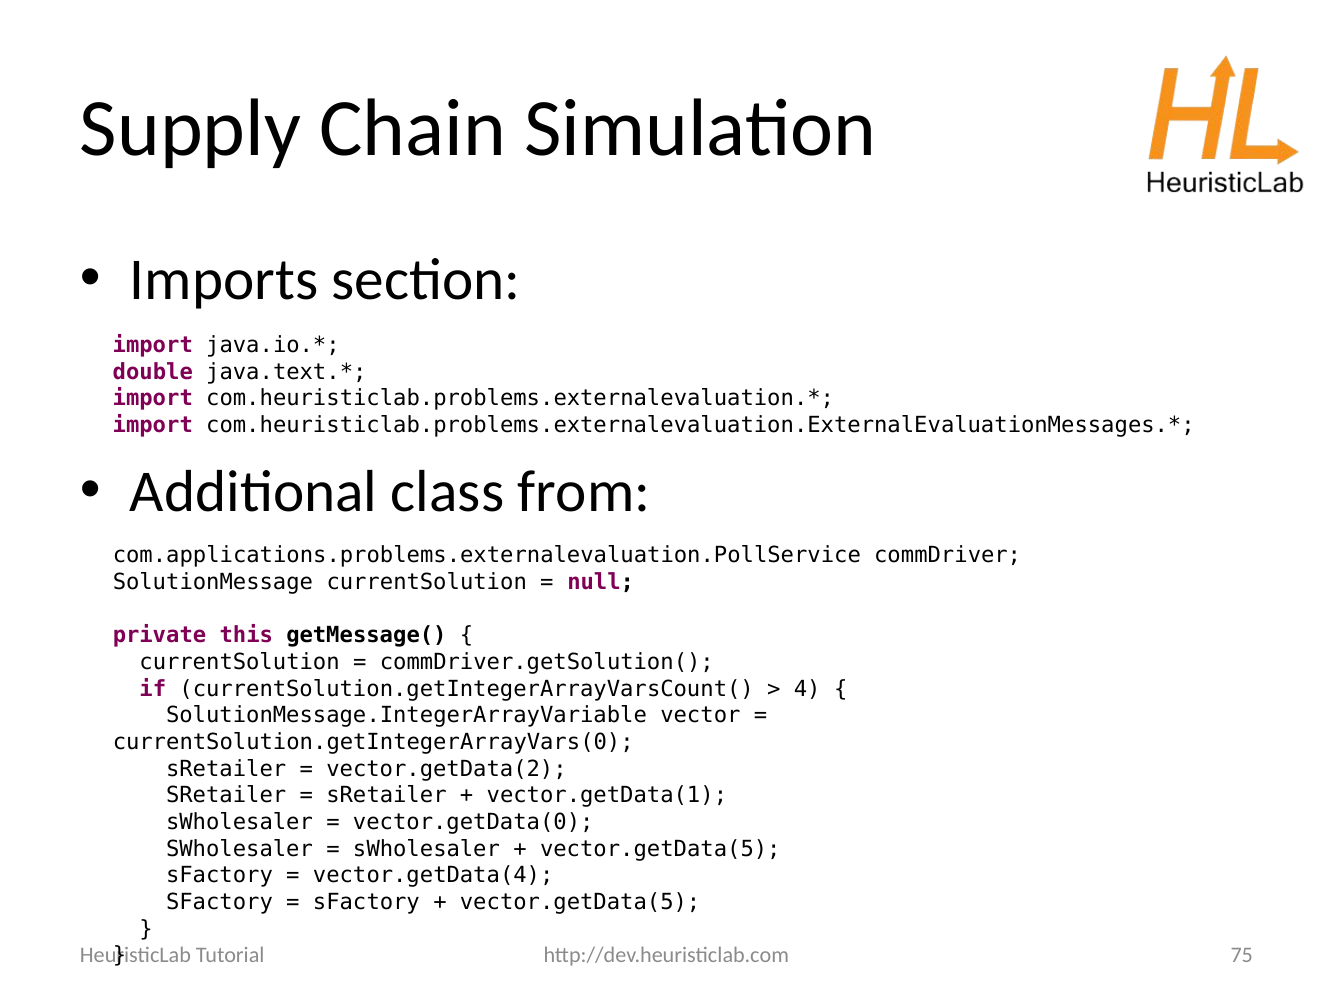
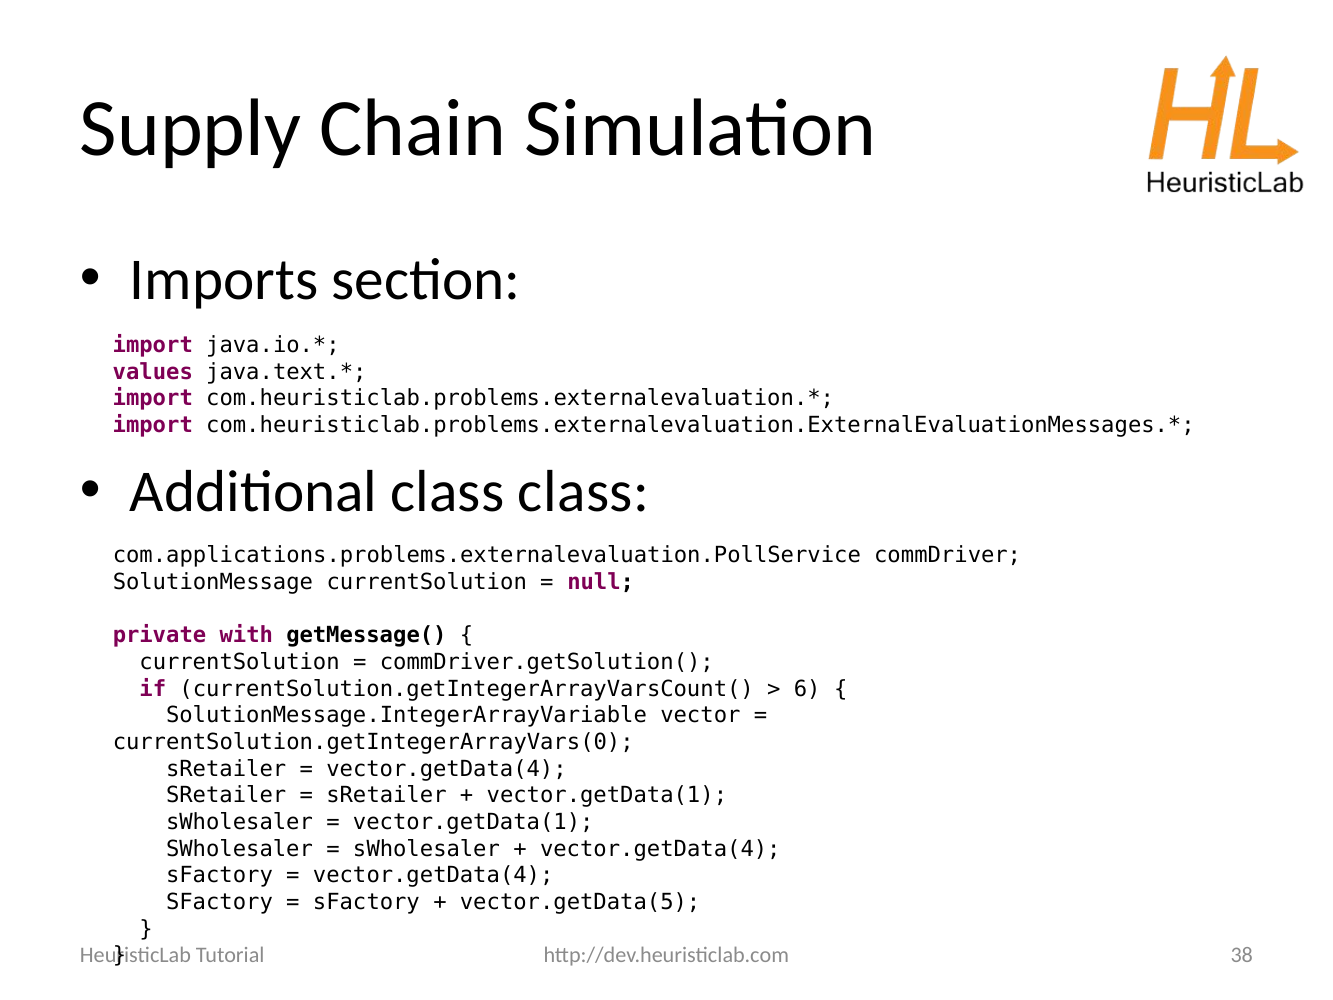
double: double -> values (153, 372)
class from: from -> class (583, 492)
this: this -> with (246, 635)
4: 4 -> 6 (807, 689)
vector.getData(2: vector.getData(2 -> vector.getData(4 (447, 769)
vector.getData(0: vector.getData(0 -> vector.getData(1 (473, 822)
vector.getData(5: vector.getData(5 -> vector.getData(4 (660, 849)
75: 75 -> 38 (1242, 955)
